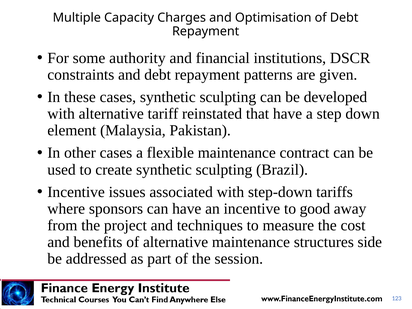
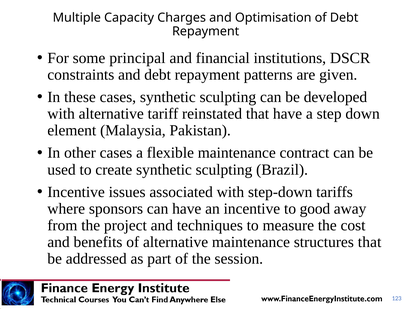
authority: authority -> principal (137, 58)
structures side: side -> that (370, 242)
